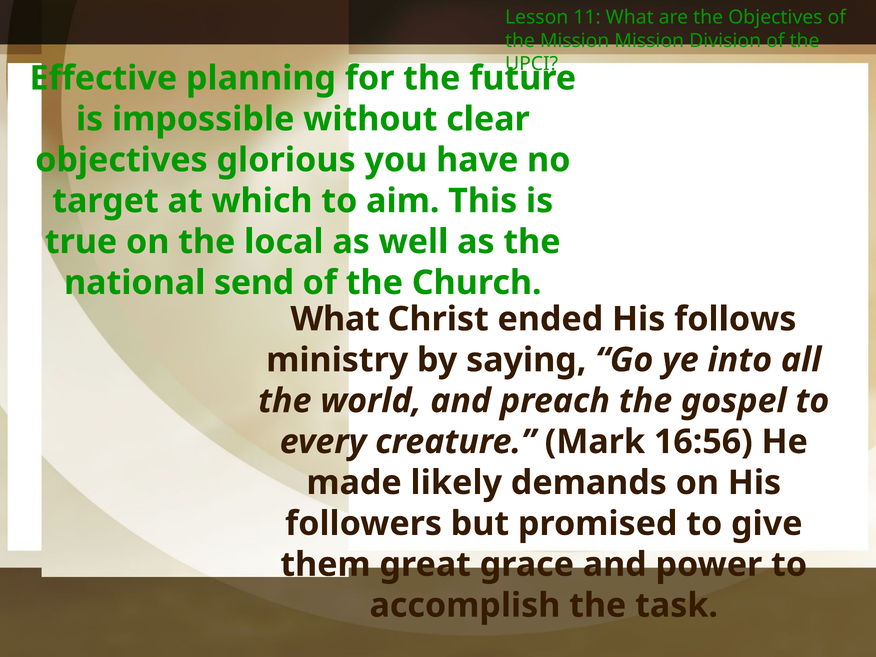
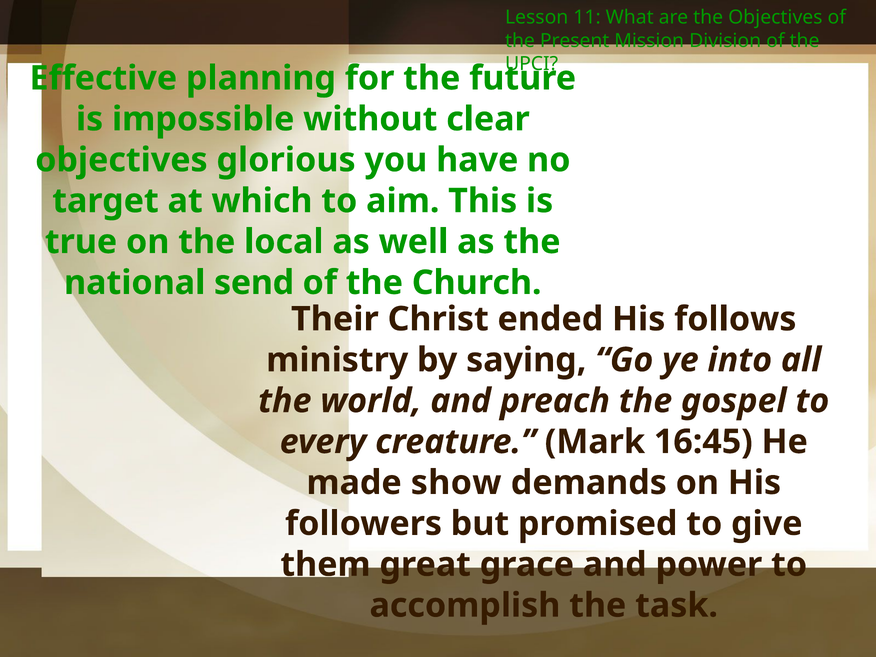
the Mission: Mission -> Present (575, 41)
What: What -> Their (335, 319)
16:56: 16:56 -> 16:45 (703, 442)
likely: likely -> show (456, 483)
